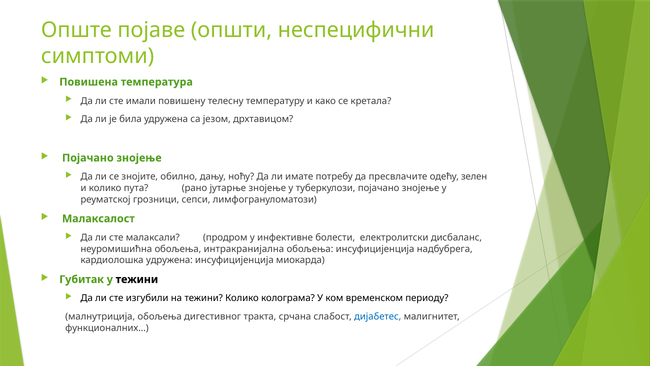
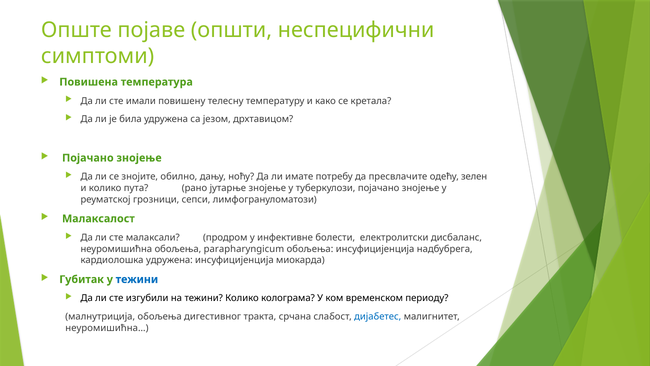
интракранијална: интракранијална -> parapharyngicum (244, 249)
тежини colour: black -> blue (137, 279)
функционалних…: функционалних… -> неуромишићна… (107, 328)
